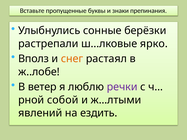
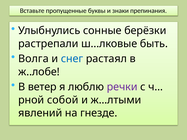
ярко: ярко -> быть (154, 44)
Вполз: Вполз -> Волга (33, 59)
снег colour: orange -> blue (72, 59)
ездить: ездить -> гнезде (99, 113)
